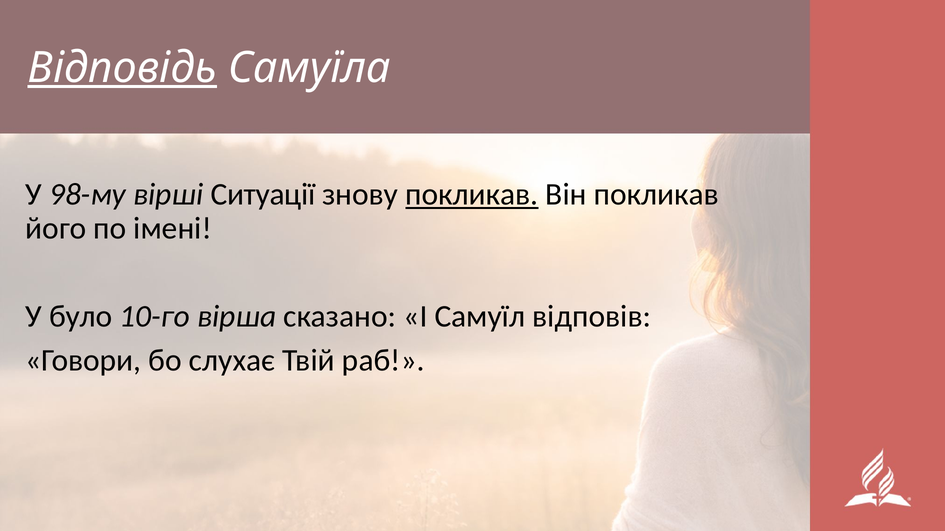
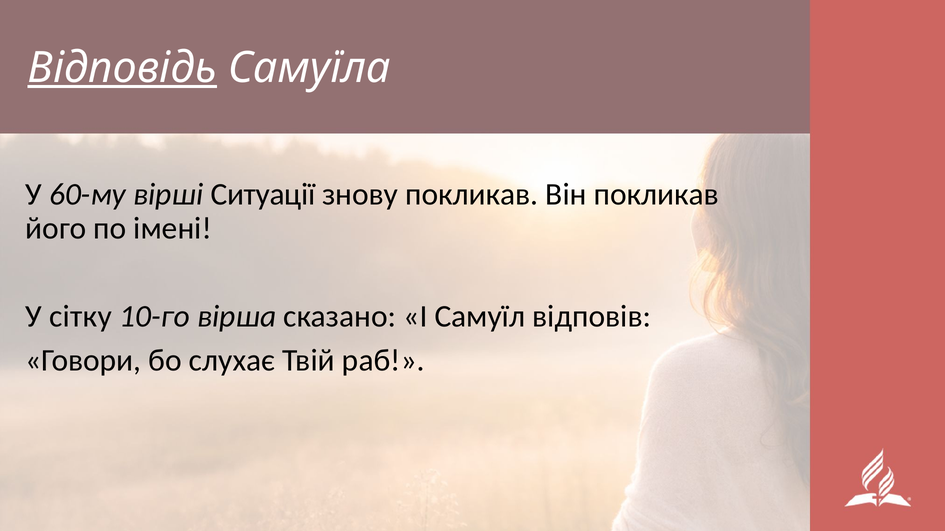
98-му: 98-му -> 60-му (88, 195)
покликав underline: present -> none (472, 195)
було: було -> сітку (80, 317)
